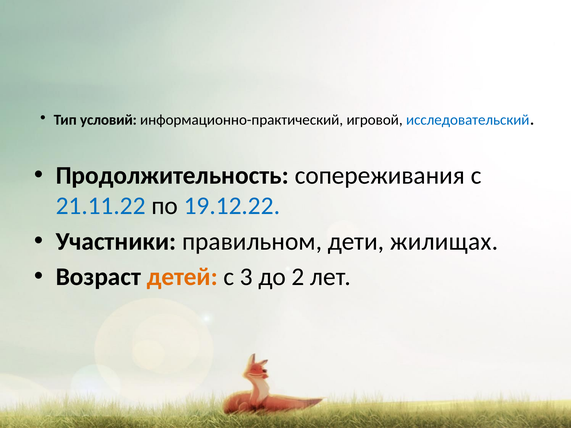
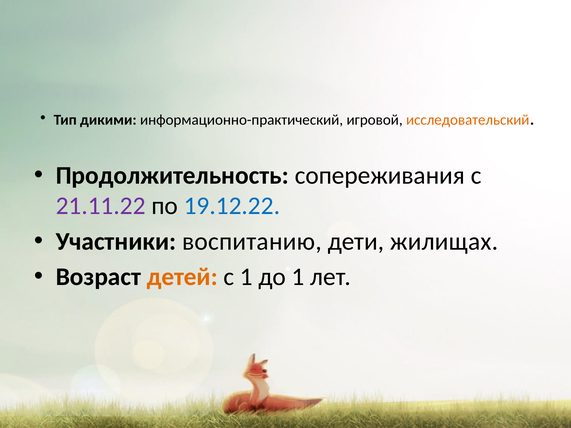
условий: условий -> дикими (108, 120)
исследовательский colour: blue -> orange (468, 120)
21.11.22 colour: blue -> purple (101, 206)
правильном: правильном -> воспитанию (252, 242)
с 3: 3 -> 1 (246, 277)
до 2: 2 -> 1 (298, 277)
